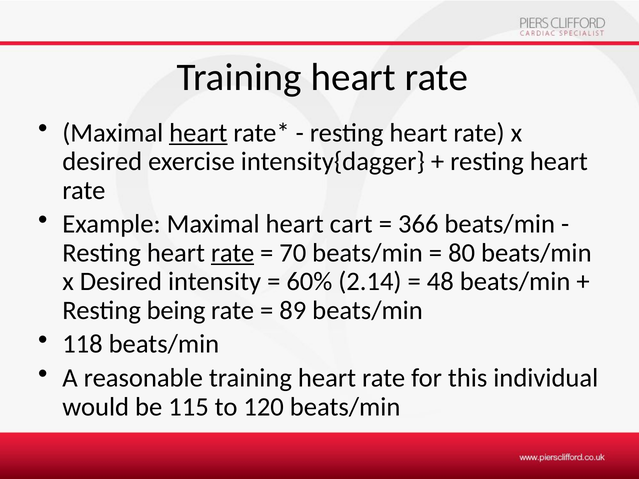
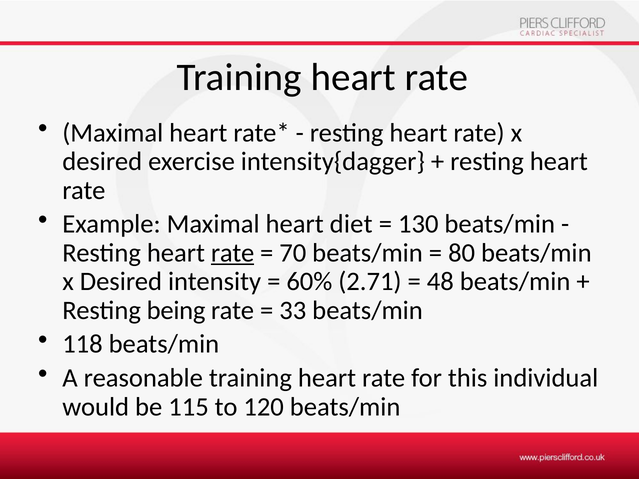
heart underline: present -> none (198, 133)
cart: cart -> diet (351, 224)
366: 366 -> 130 (418, 224)
2.14: 2.14 -> 2.71 (370, 282)
89: 89 -> 33 (293, 310)
